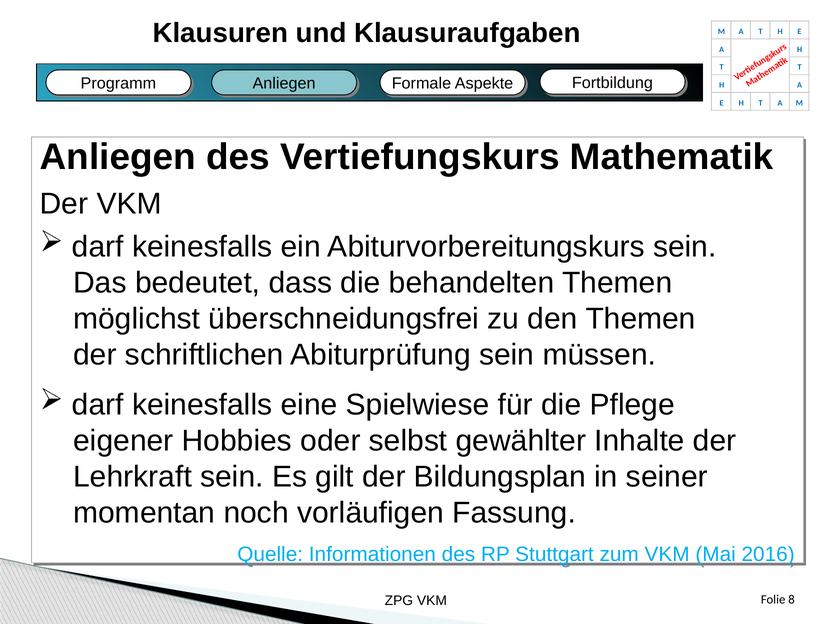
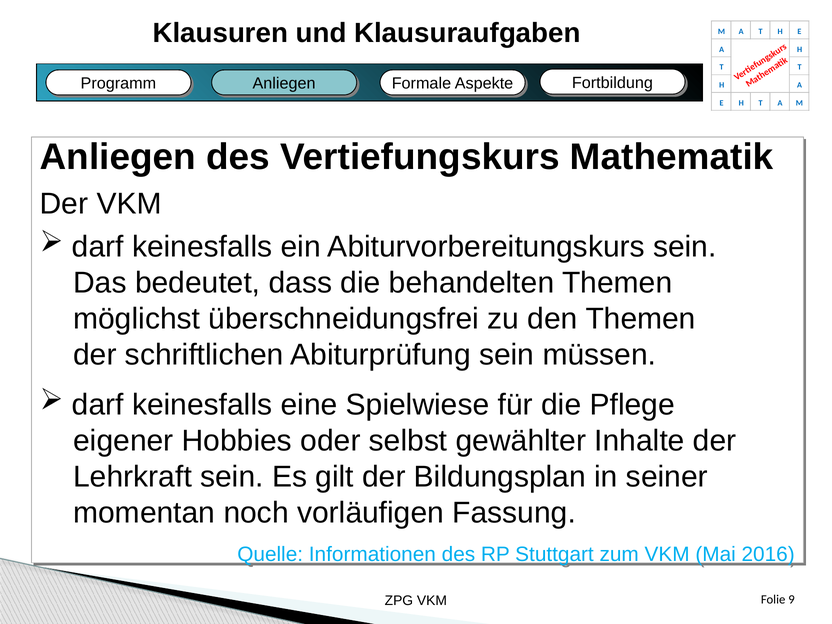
8: 8 -> 9 (792, 600)
